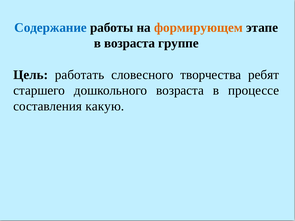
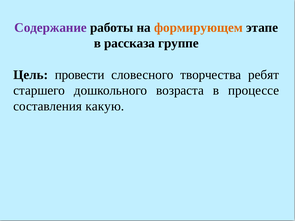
Содержание colour: blue -> purple (51, 28)
в возраста: возраста -> рассказа (130, 43)
работать: работать -> провести (80, 75)
